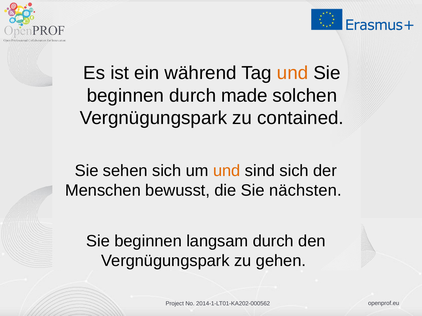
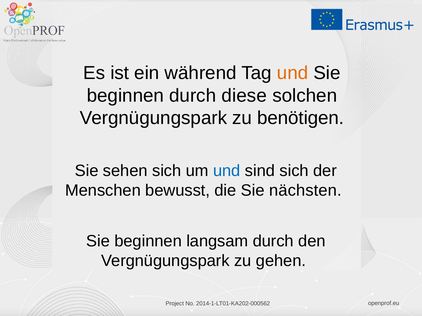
made: made -> diese (244, 96)
contained: contained -> benötigen (301, 118)
und colour: orange -> blue (227, 171)
